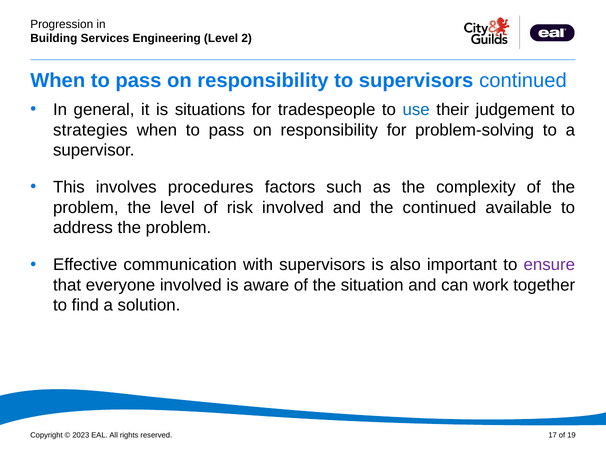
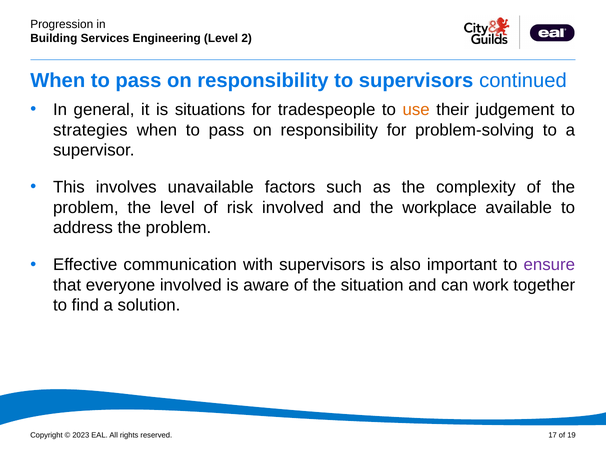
use colour: blue -> orange (416, 110)
procedures: procedures -> unavailable (211, 187)
the continued: continued -> workplace (440, 207)
